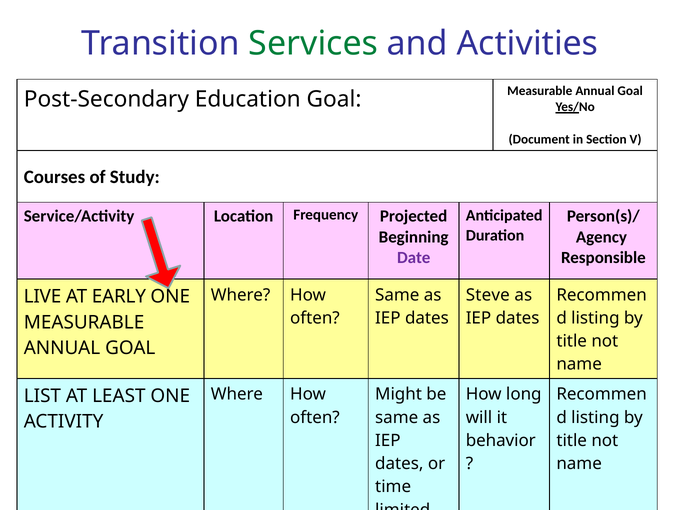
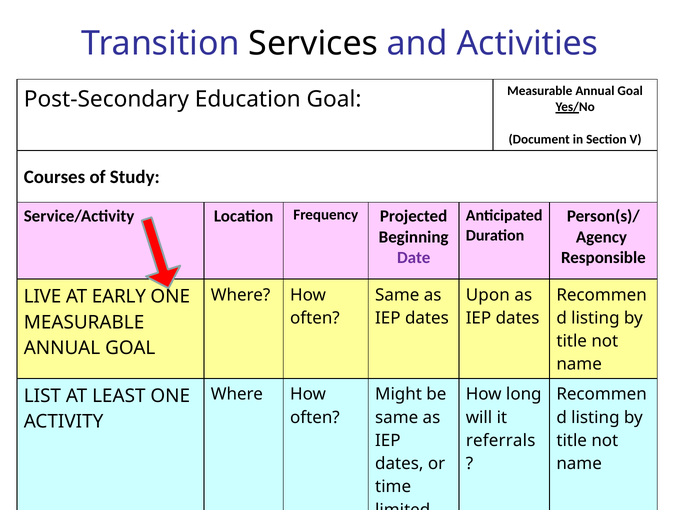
Services colour: green -> black (313, 44)
Steve: Steve -> Upon (488, 295)
behavior: behavior -> referrals (501, 441)
